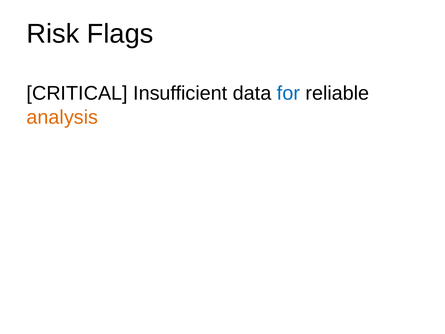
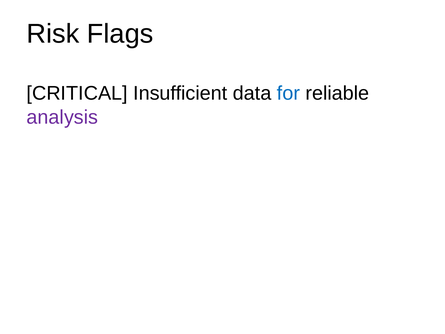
analysis colour: orange -> purple (62, 117)
